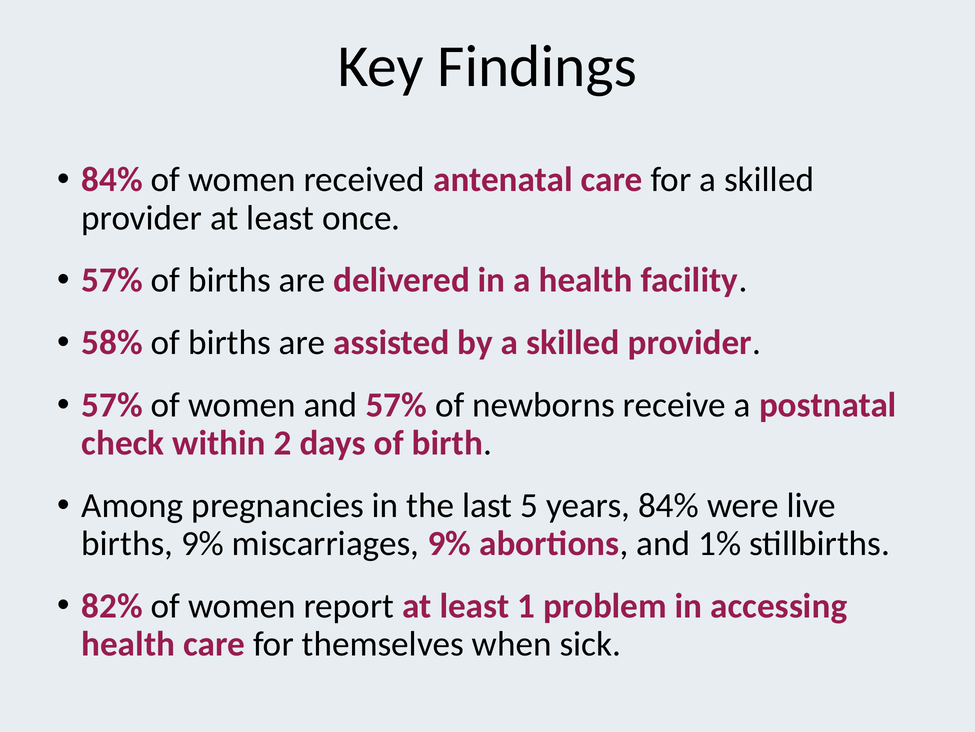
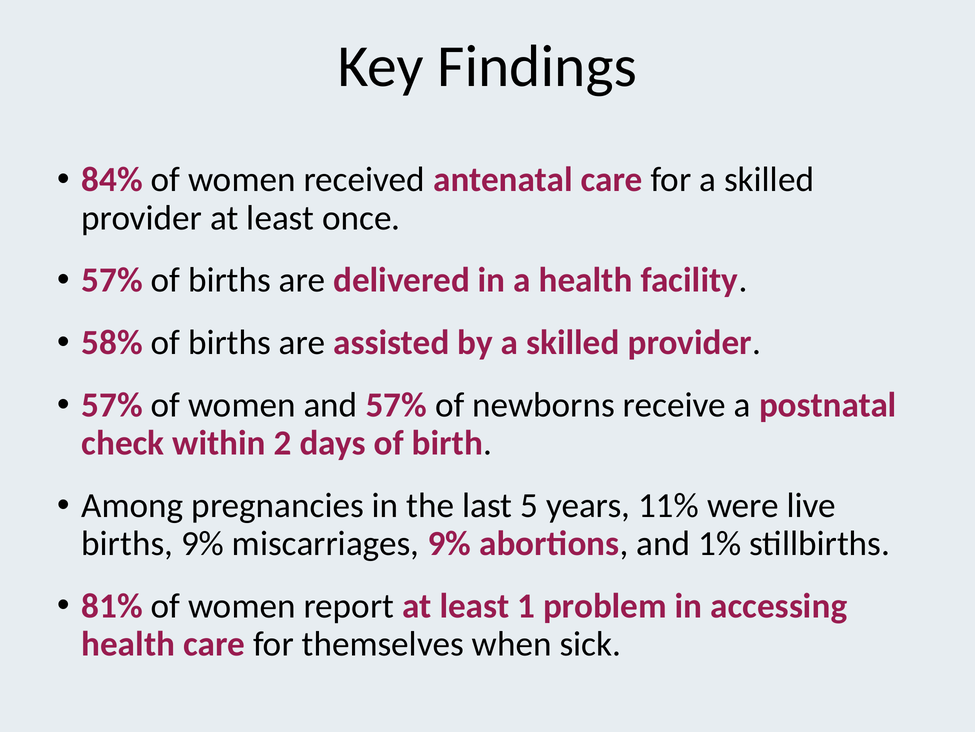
years 84%: 84% -> 11% (669, 505)
82%: 82% -> 81% (112, 606)
